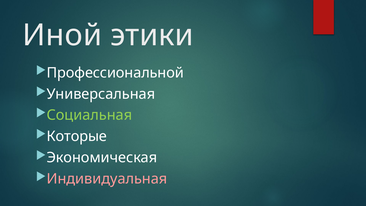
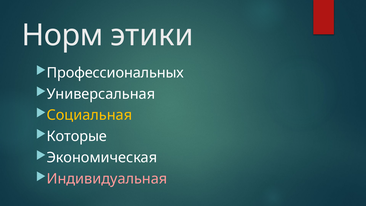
Иной: Иной -> Норм (62, 35)
Профессиональной: Профессиональной -> Профессиональных (115, 73)
Социальная colour: light green -> yellow (89, 115)
